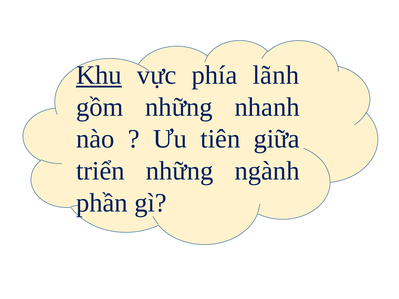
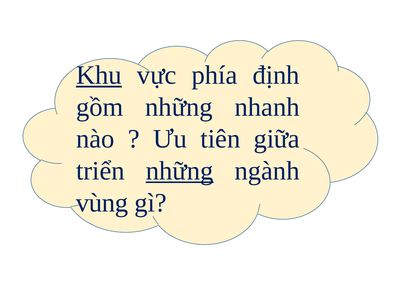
lãnh: lãnh -> định (276, 75)
những underline: none -> present (180, 171)
phần: phần -> vùng (102, 203)
